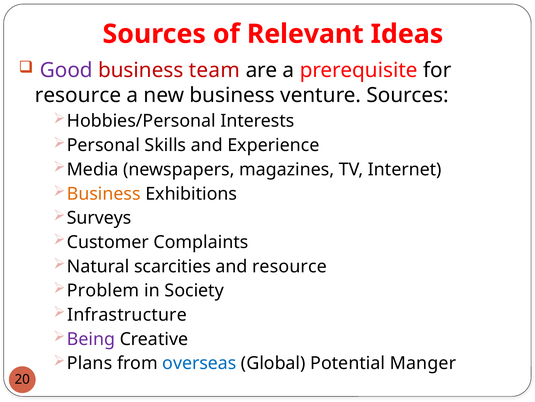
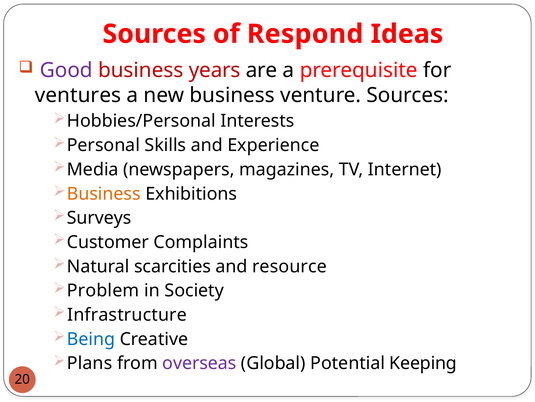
Relevant: Relevant -> Respond (305, 34)
team: team -> years (215, 70)
resource: resource -> ventures (78, 95)
Being colour: purple -> blue (91, 338)
overseas colour: blue -> purple (199, 363)
Manger: Manger -> Keeping (423, 363)
